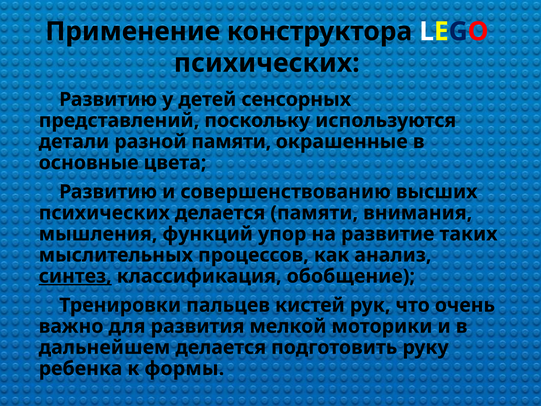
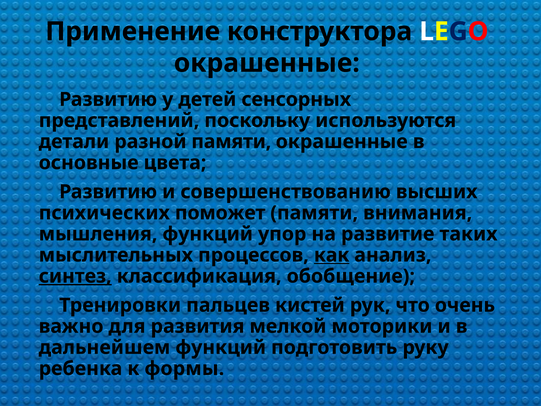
психических: психических -> окрашенные (267, 63)
психических делается: делается -> поможет (220, 213)
как underline: none -> present (332, 255)
дальнейшем делается: делается -> функций (221, 347)
